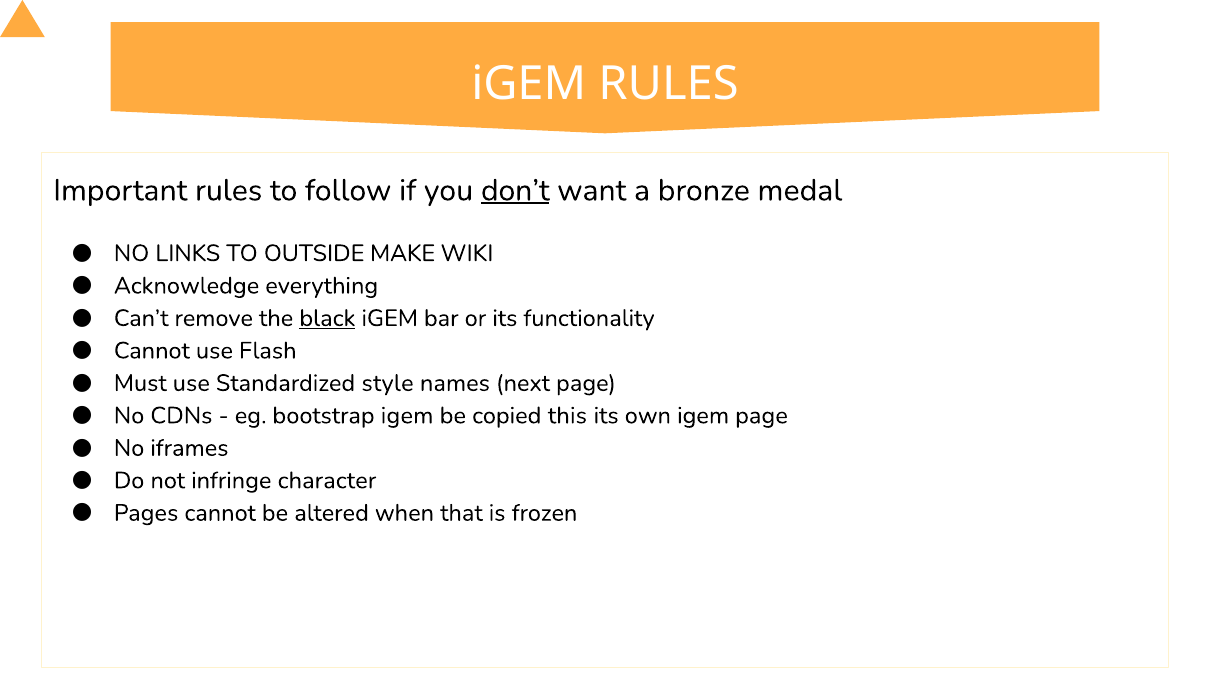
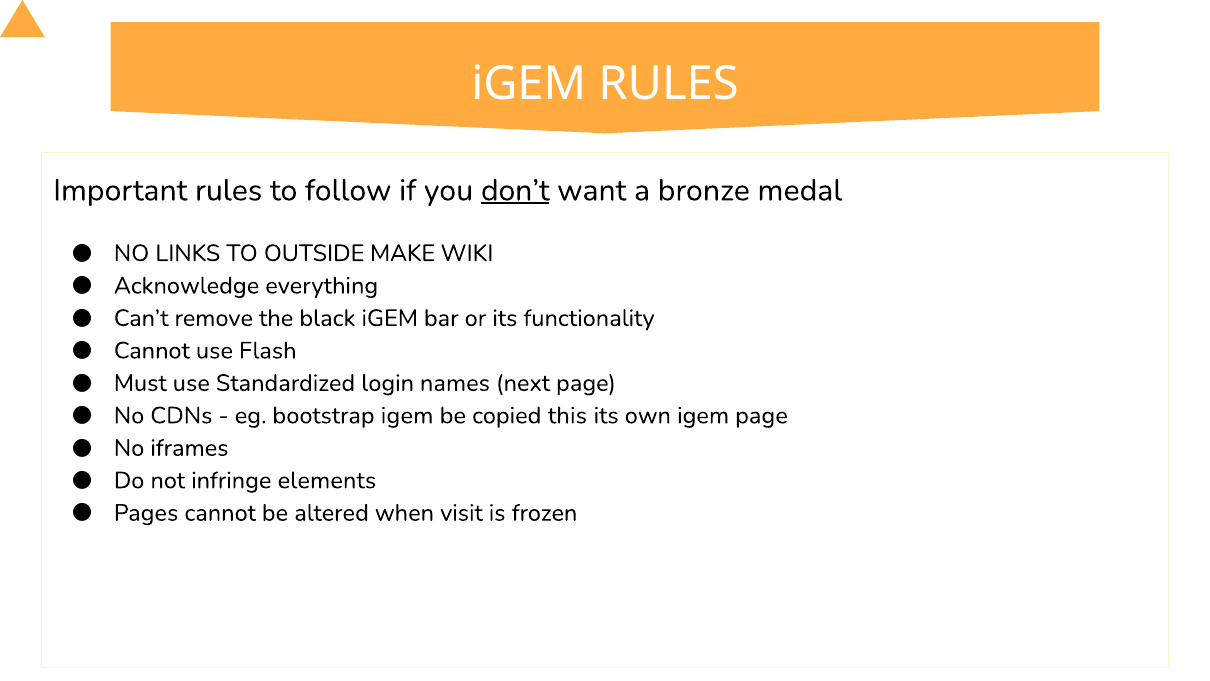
black underline: present -> none (327, 318)
style: style -> login (388, 383)
character: character -> elements (327, 480)
that: that -> visit (461, 513)
